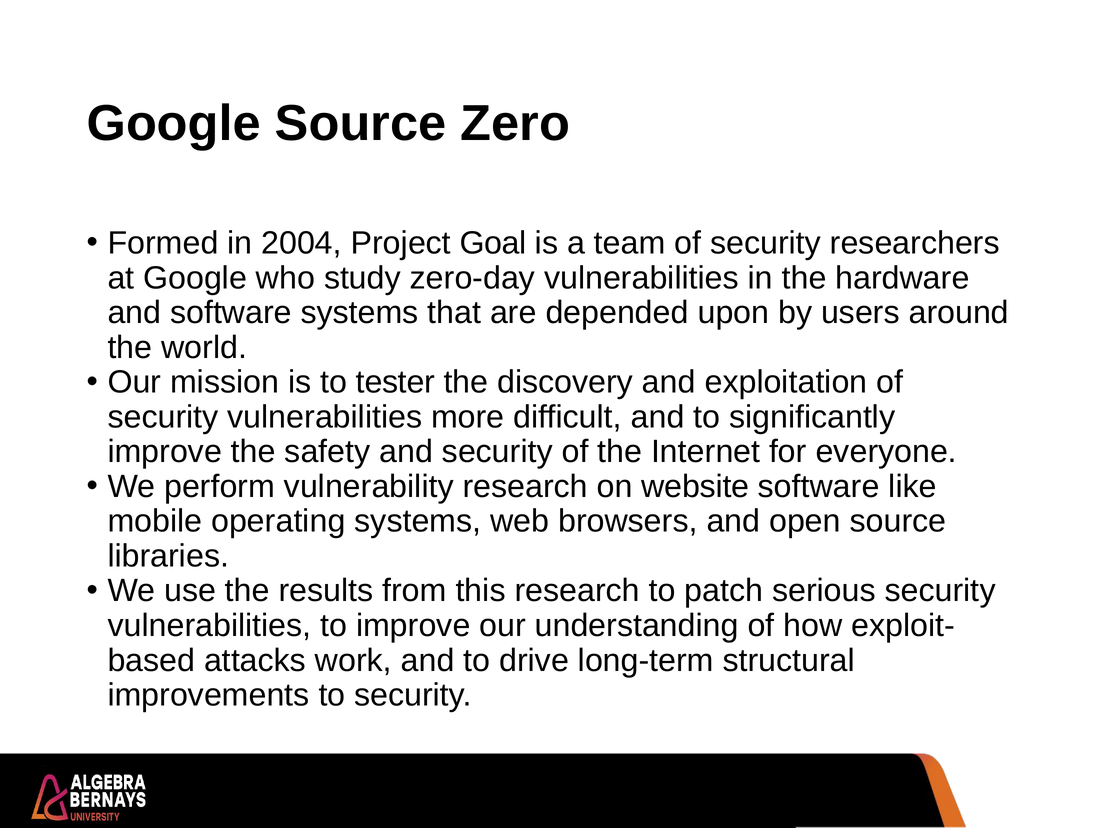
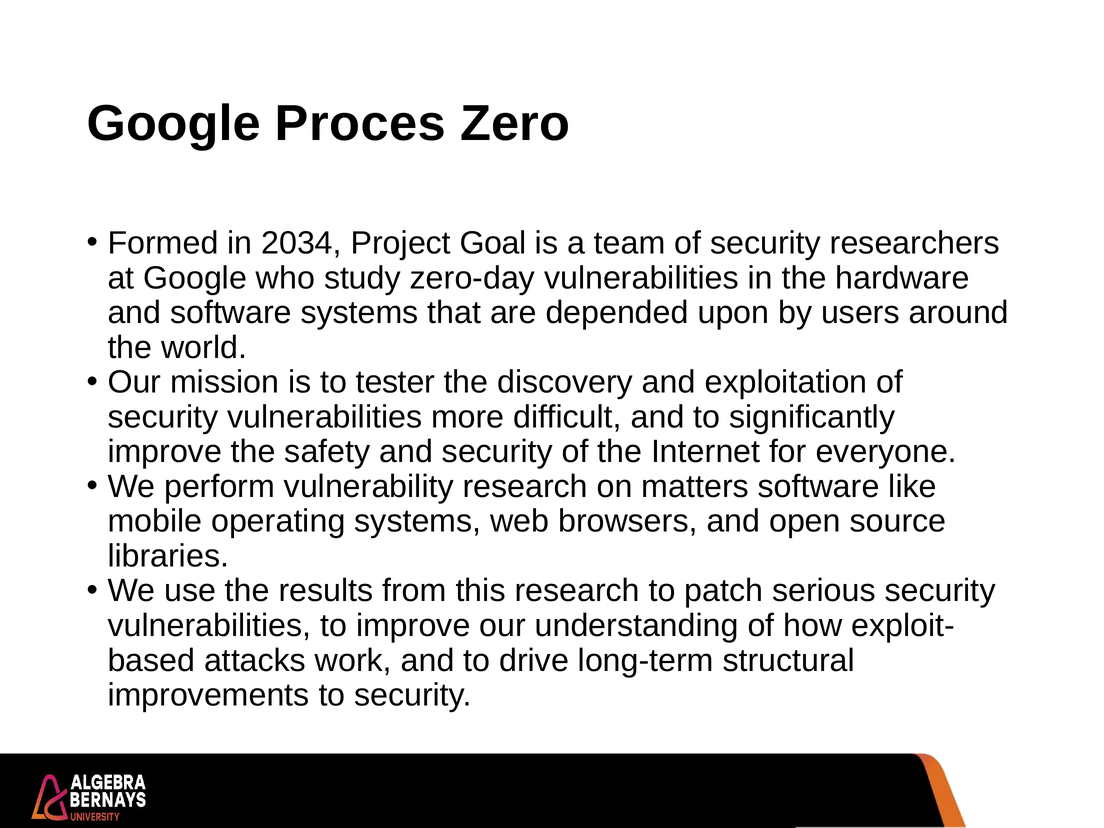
Google Source: Source -> Proces (360, 124)
2004: 2004 -> 2034 (302, 243)
website: website -> matters (695, 487)
